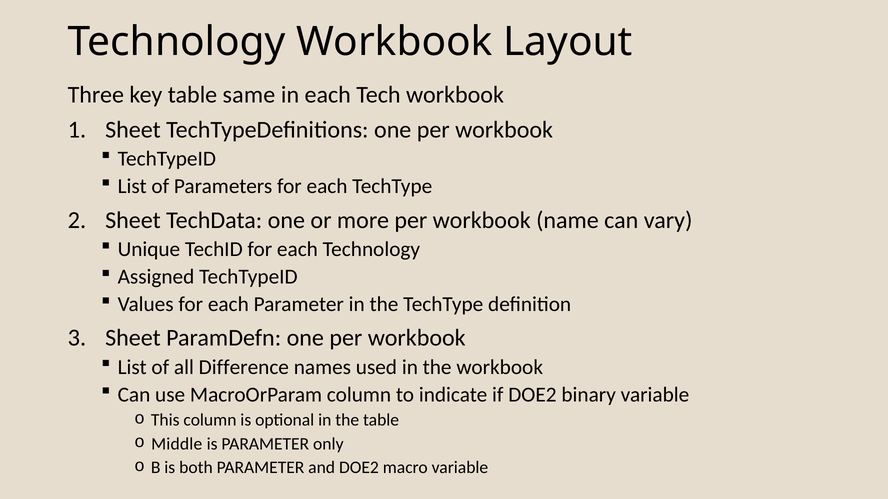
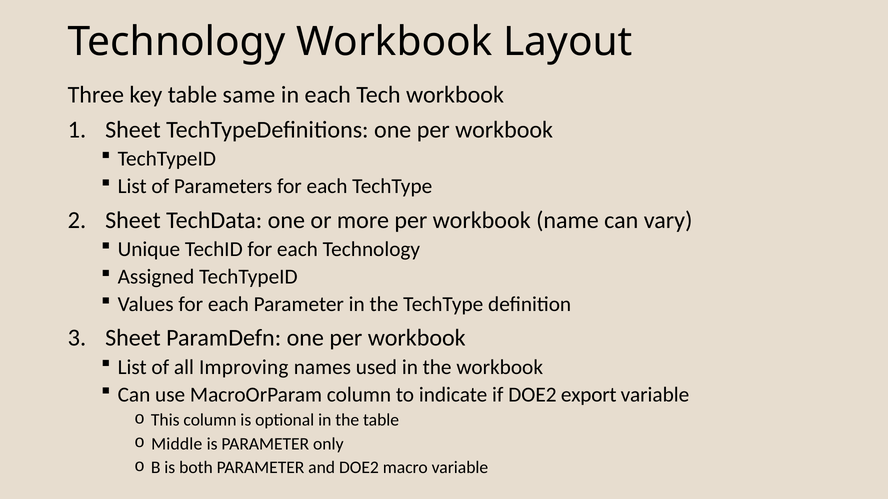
Difference: Difference -> Improving (244, 367)
binary: binary -> export (589, 395)
